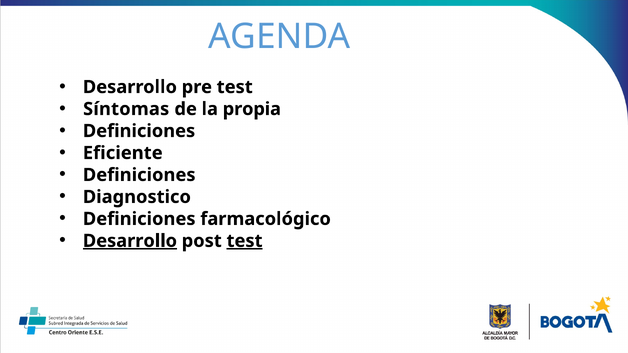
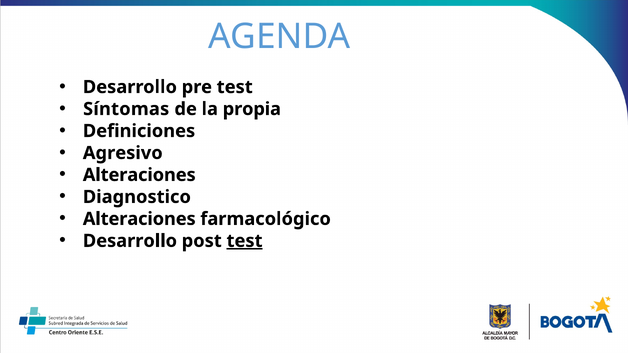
Eficiente: Eficiente -> Agresivo (123, 153)
Definiciones: Definiciones -> Alteraciones (139, 175)
Definiciones: Definiciones -> Alteraciones (139, 219)
Desarrollo underline: present -> none (130, 241)
